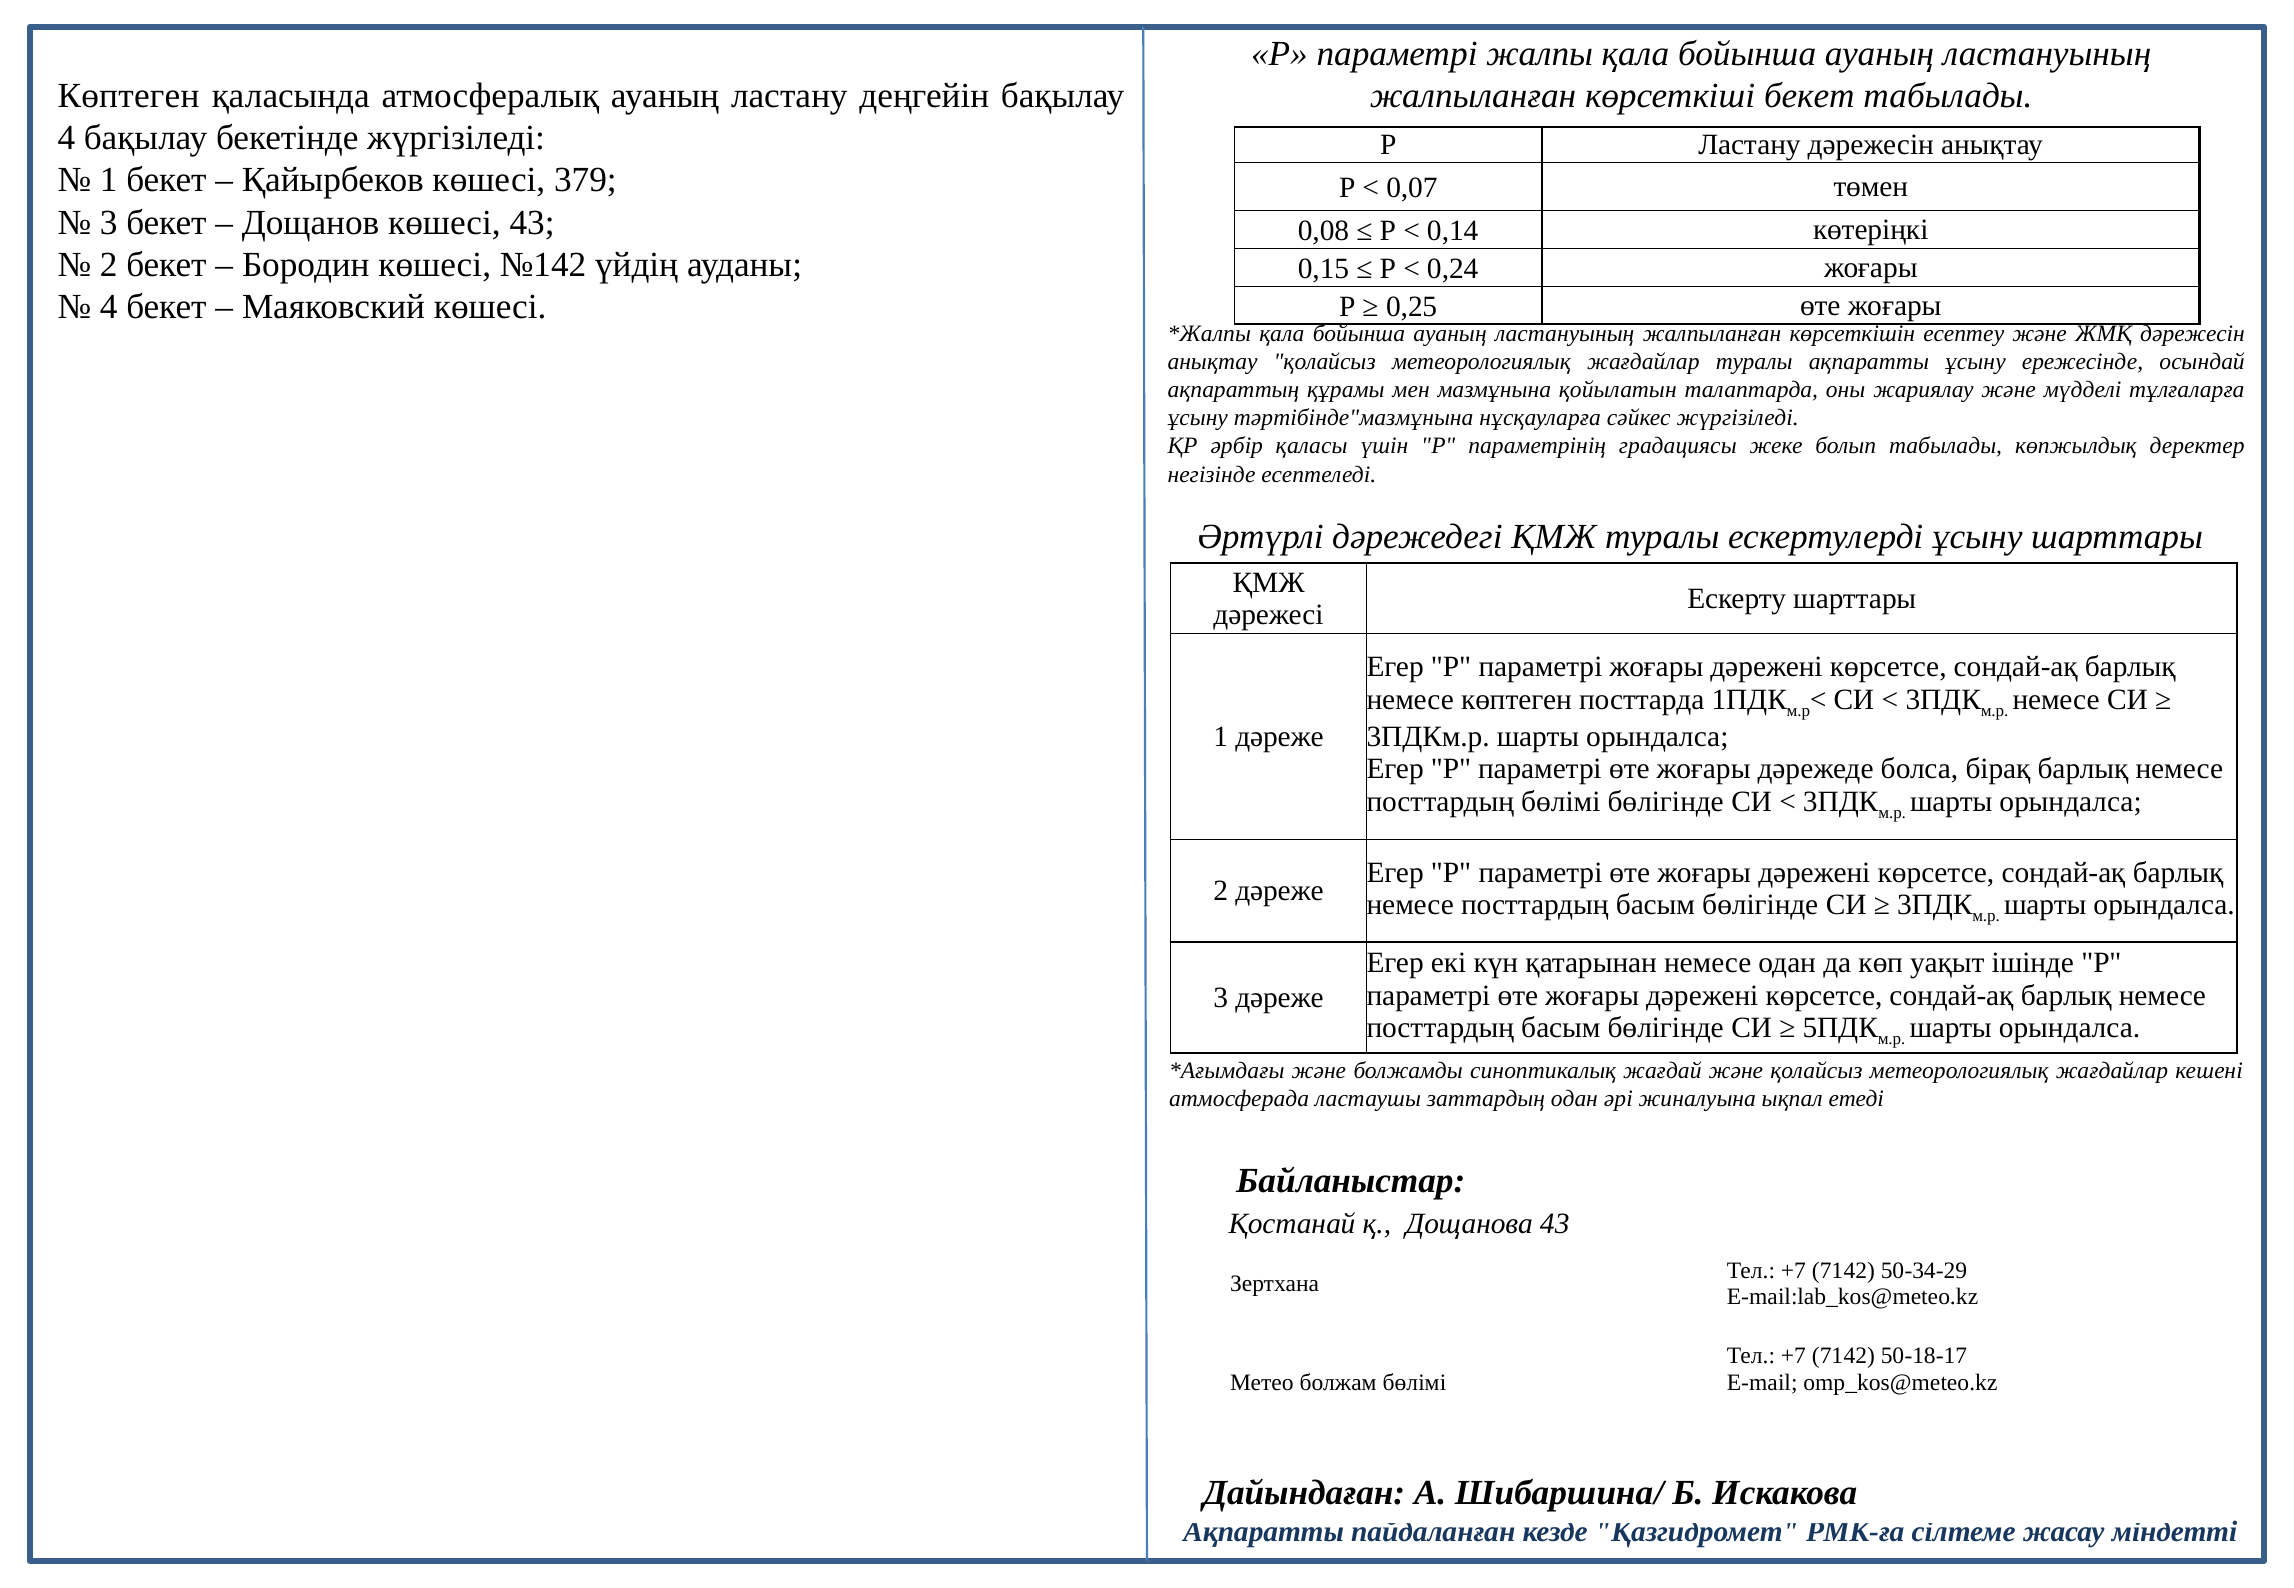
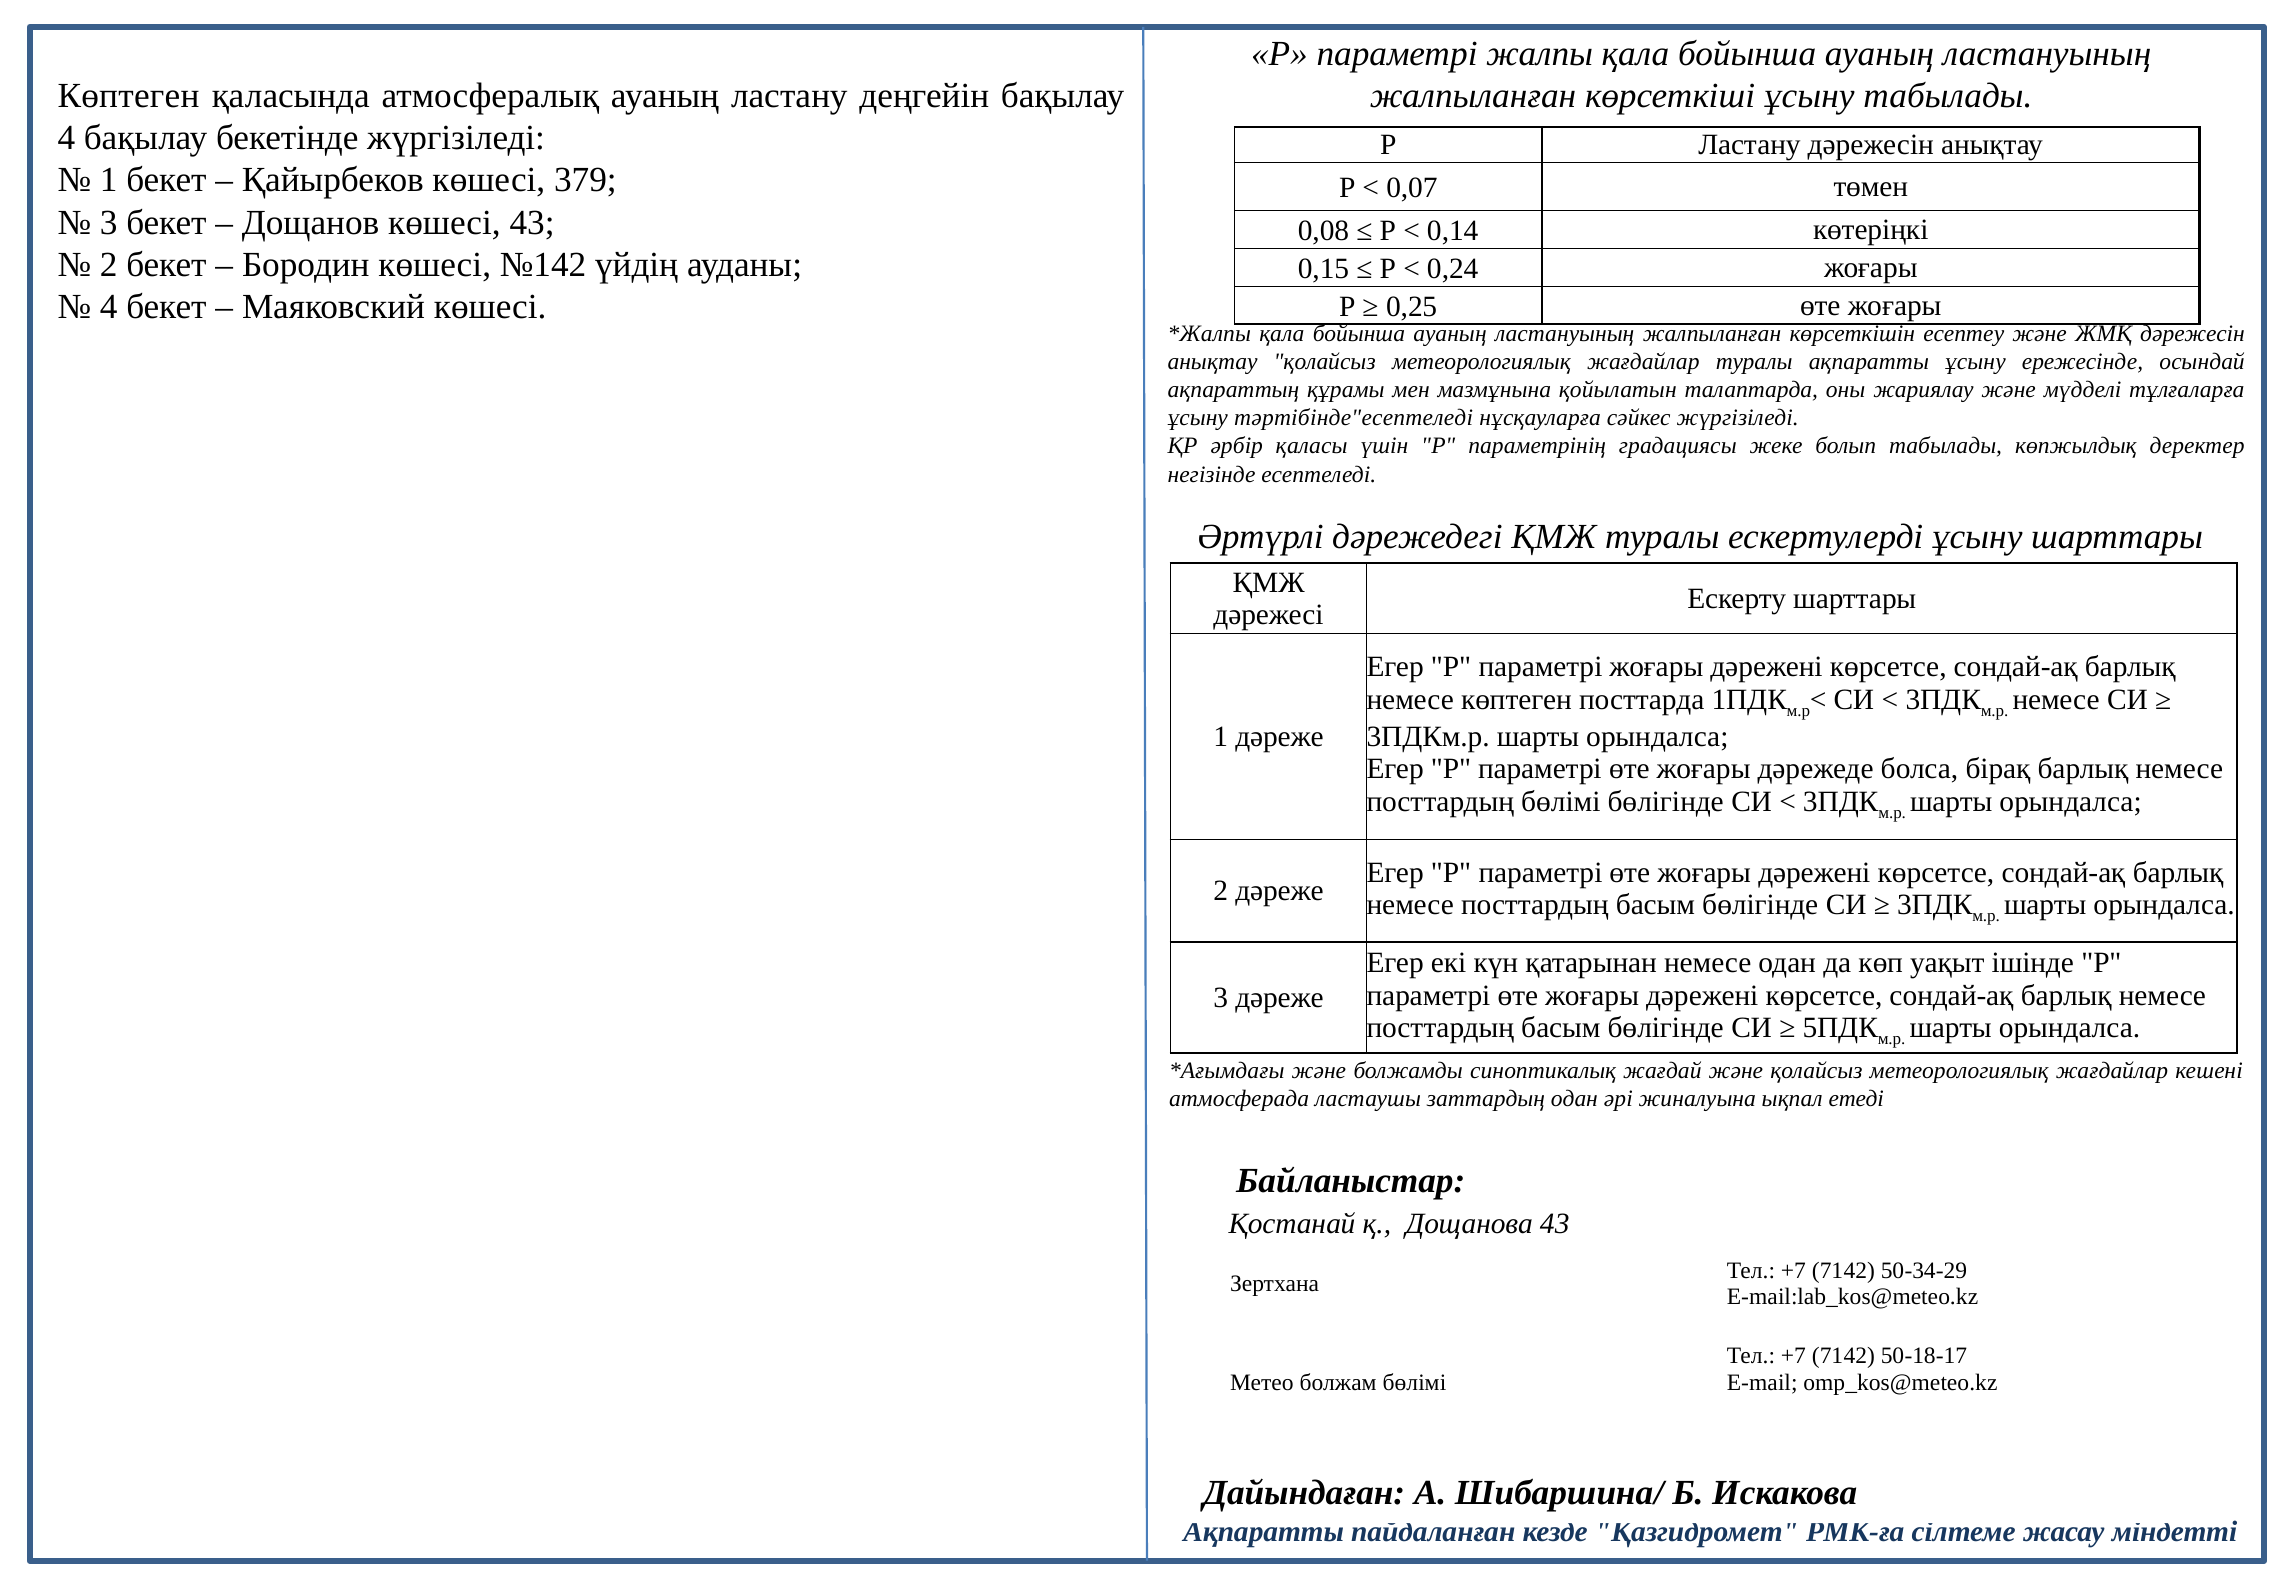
көрсеткіші бекет: бекет -> ұсыну (1809, 96)
тәртібінде"мазмұнына: тәртібінде"мазмұнына -> тәртібінде"есептеледі (1354, 418)
